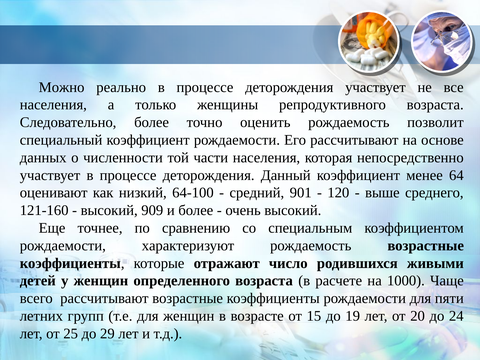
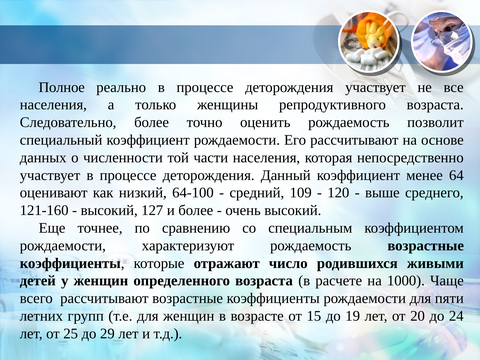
Можно: Можно -> Полное (62, 87)
901: 901 -> 109 (301, 193)
909: 909 -> 127 (152, 210)
